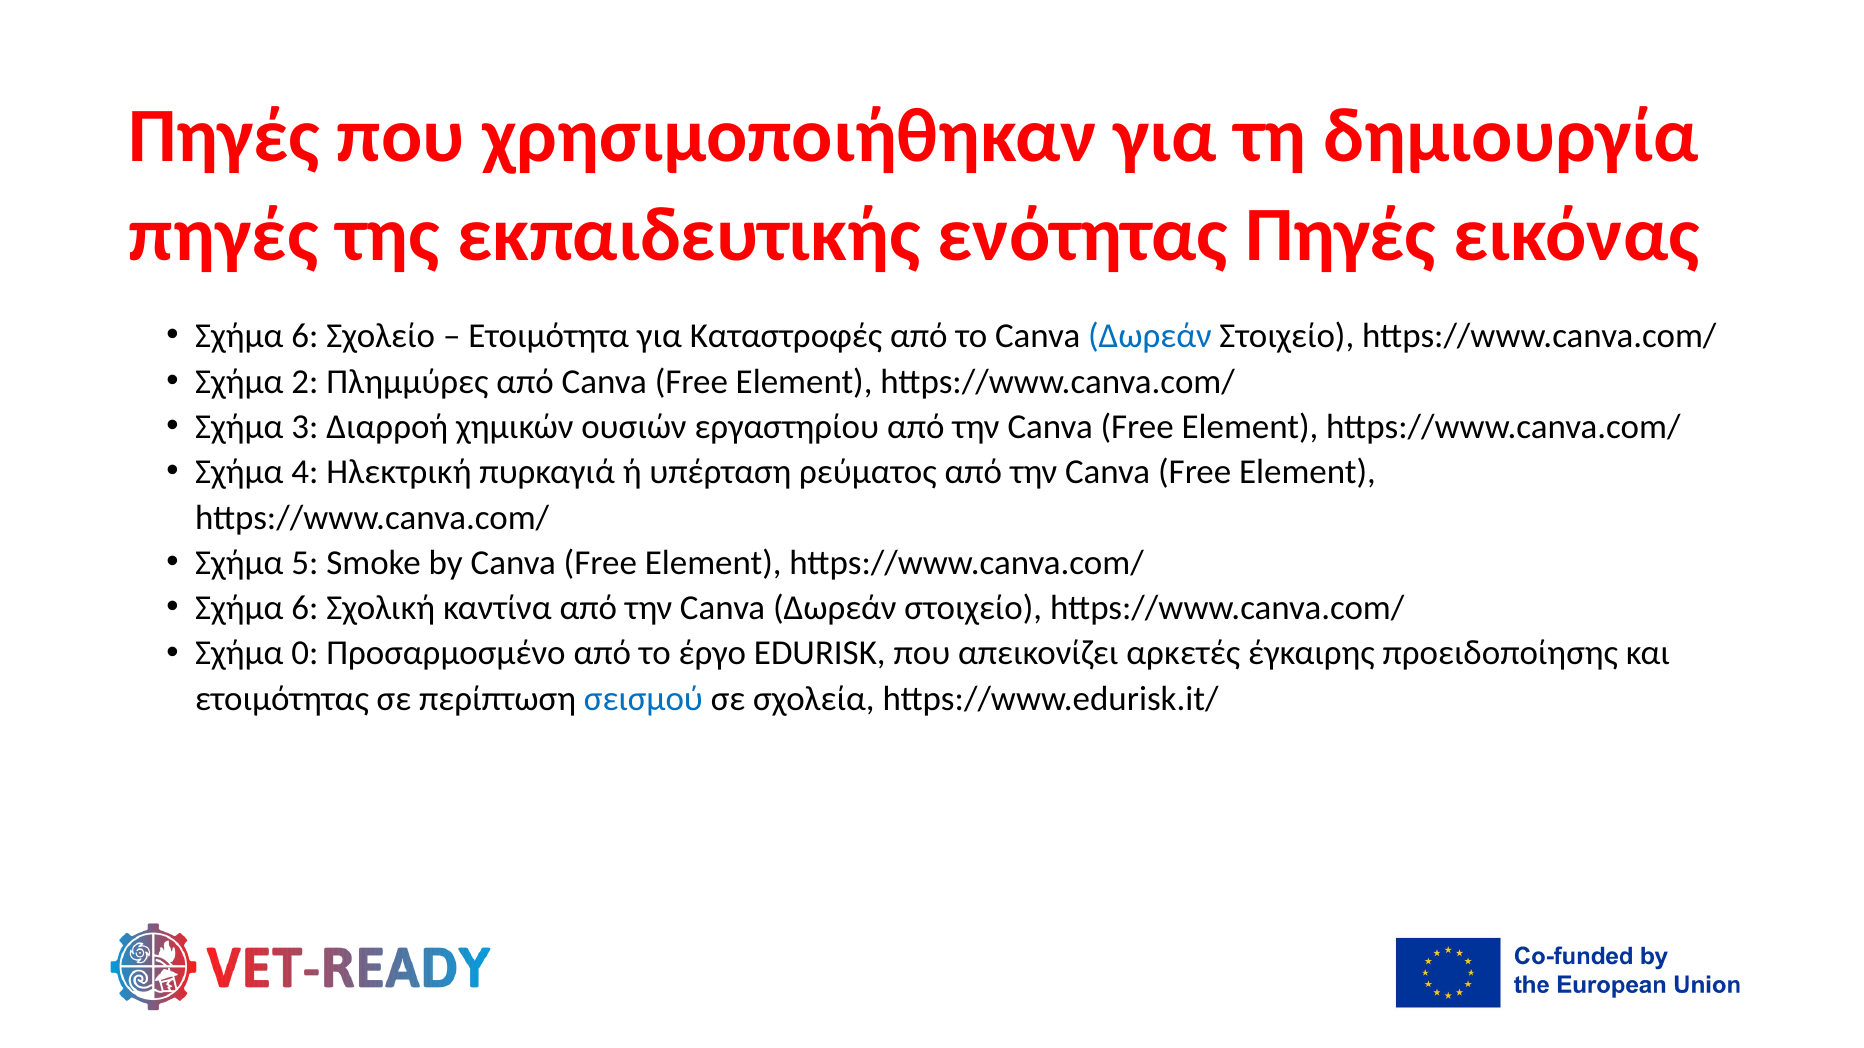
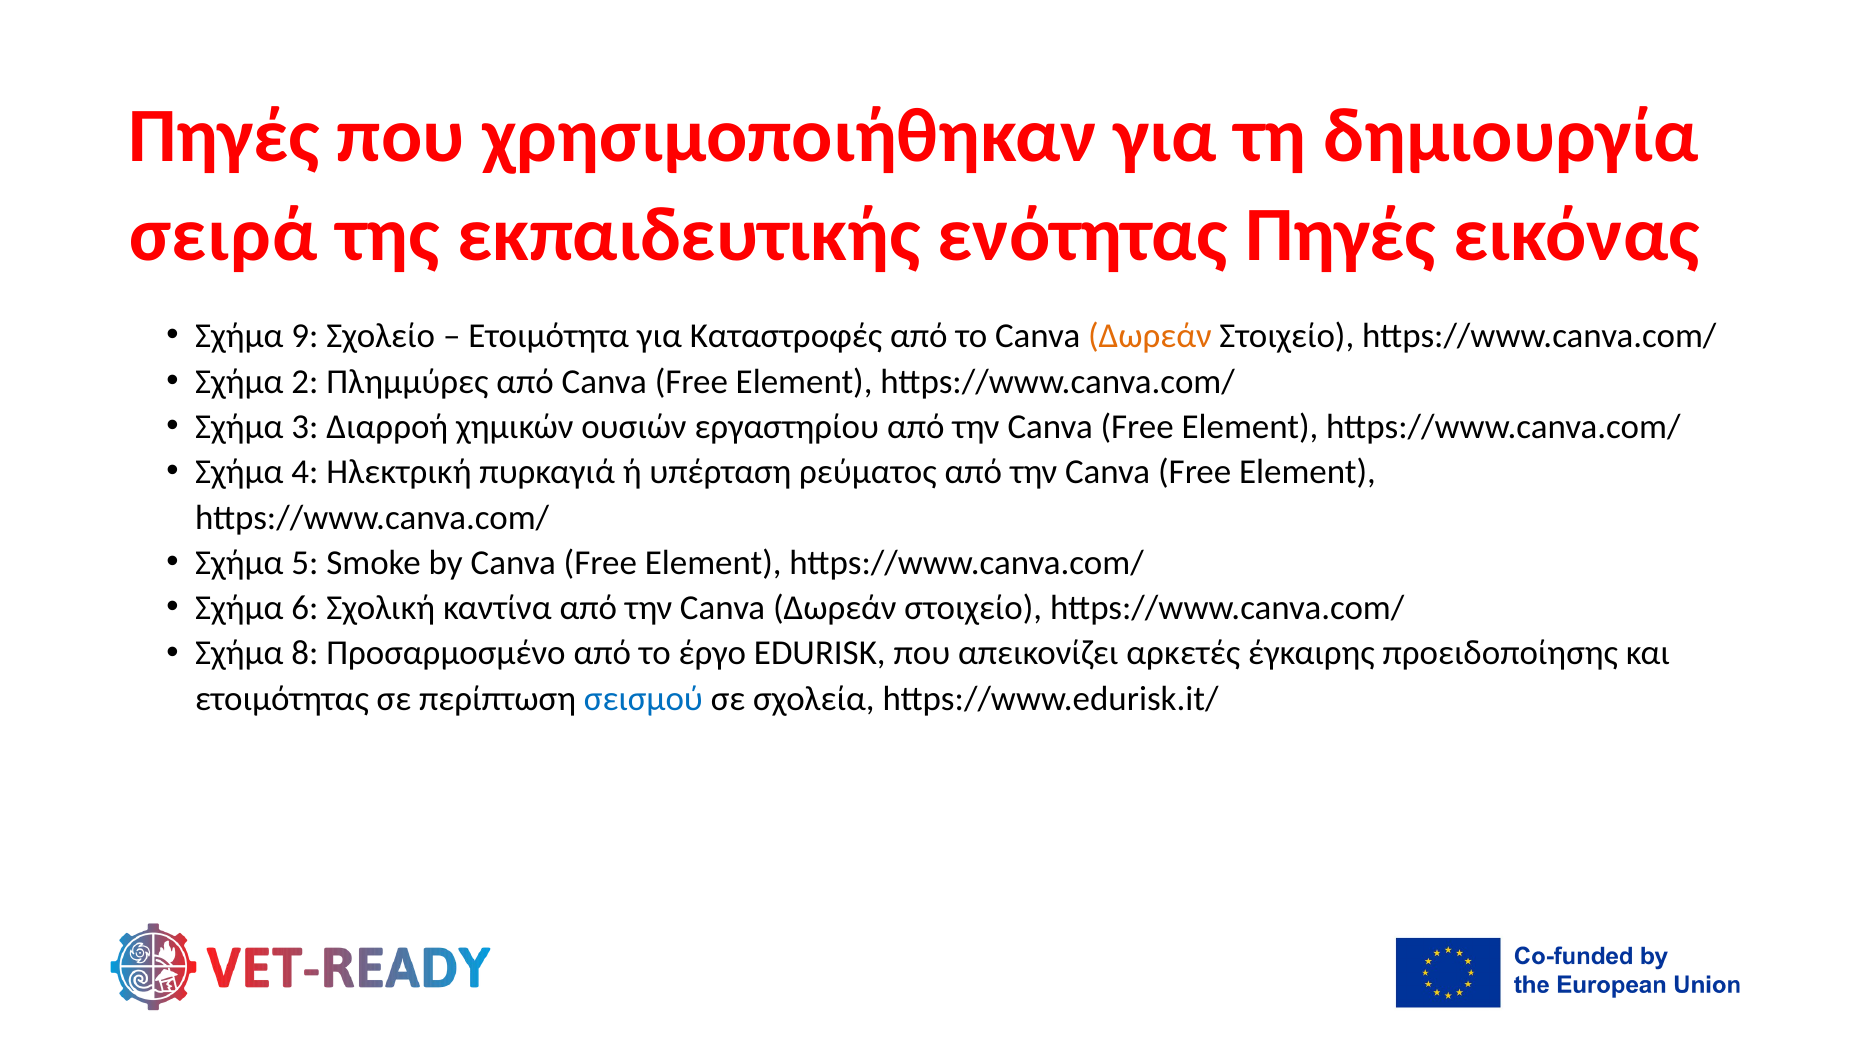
πηγές: πηγές -> σειρά (223, 235)
6: 6 -> 9 (305, 336)
Δωρεάν colour: blue -> orange (1150, 336)
0: 0 -> 8 (305, 654)
